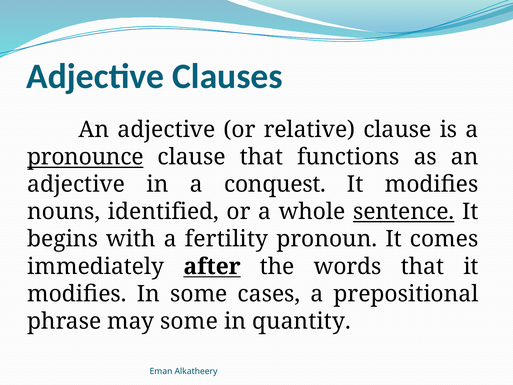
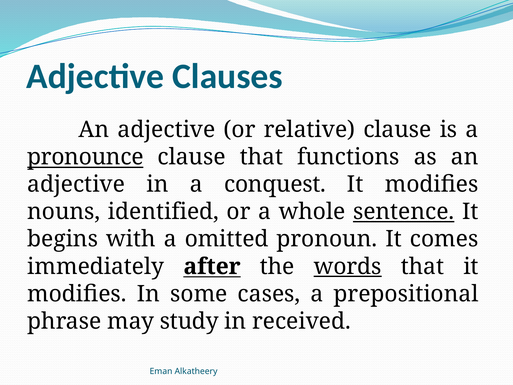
fertility: fertility -> omitted (227, 239)
words underline: none -> present (348, 266)
may some: some -> study (189, 321)
quantity: quantity -> received (301, 321)
